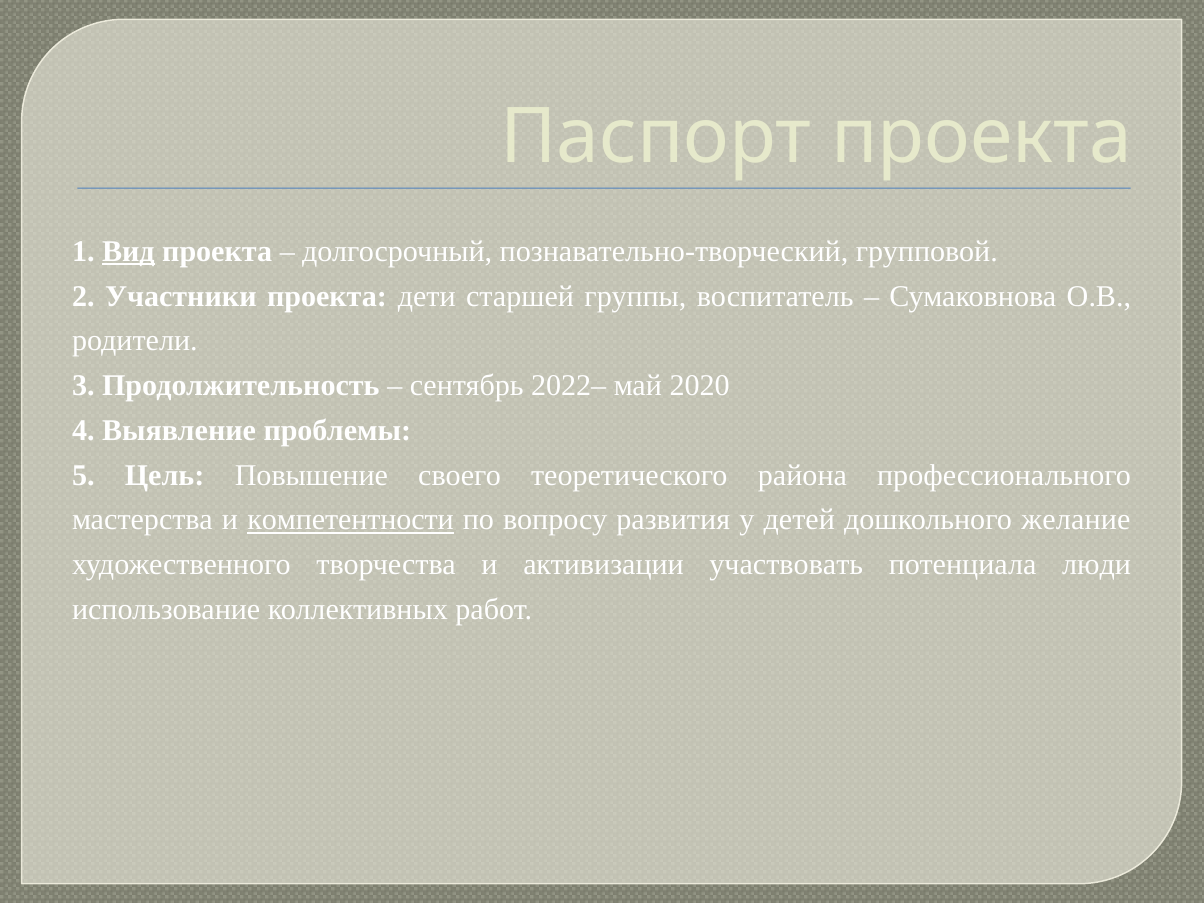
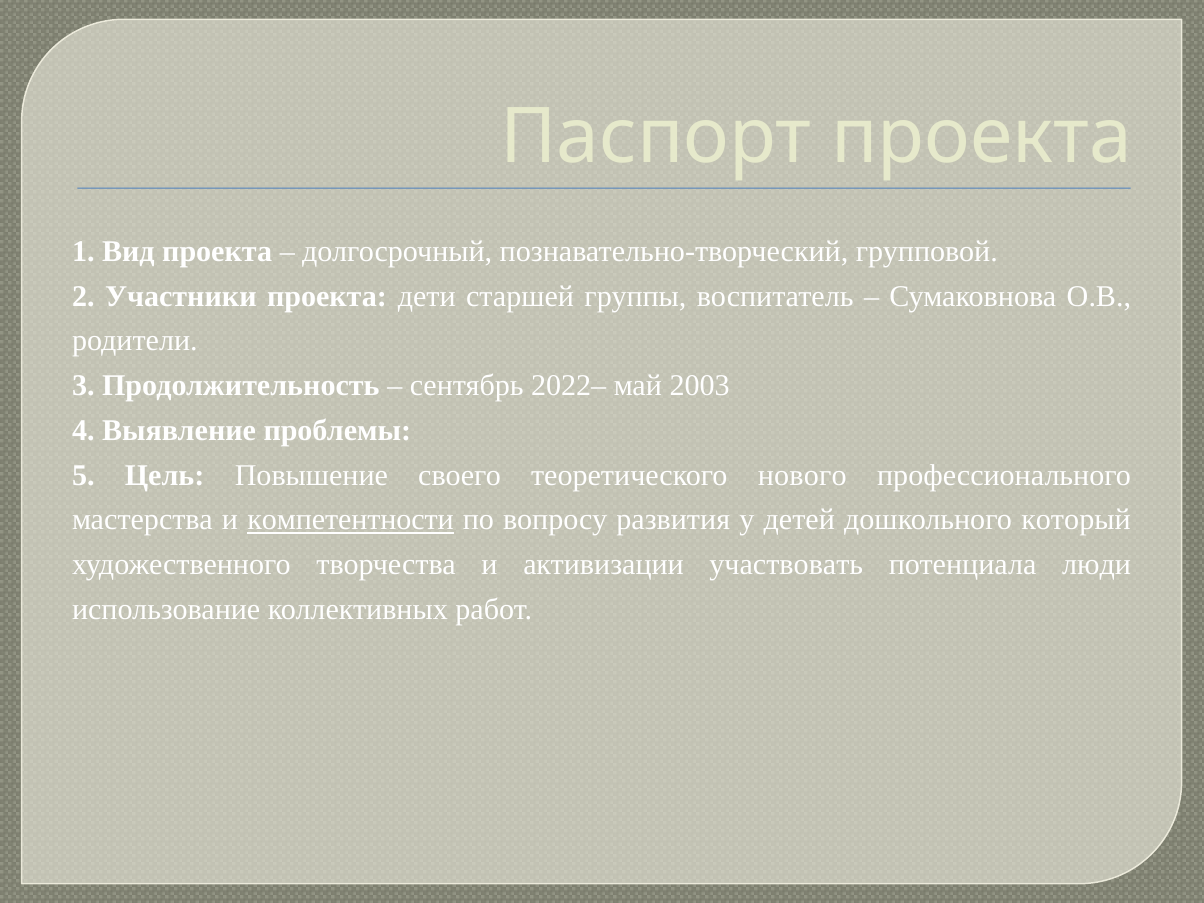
Вид underline: present -> none (128, 251)
2020: 2020 -> 2003 (700, 386)
района: района -> нового (802, 475)
желание: желание -> который (1076, 520)
